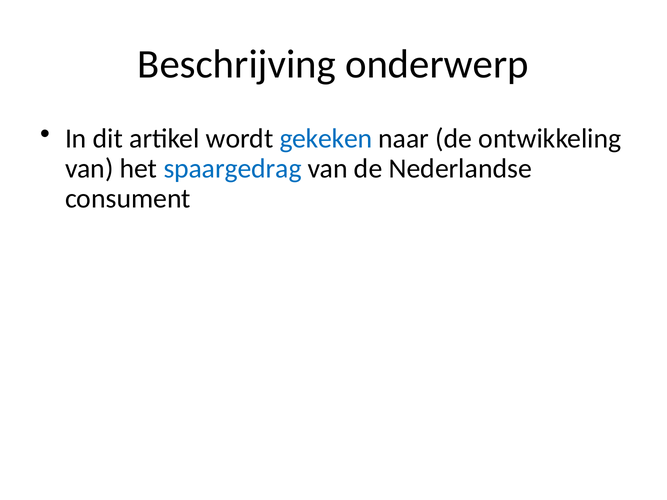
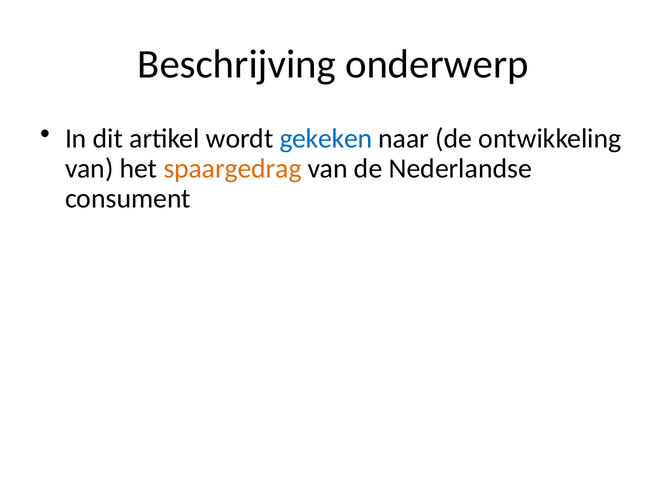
spaargedrag colour: blue -> orange (233, 169)
